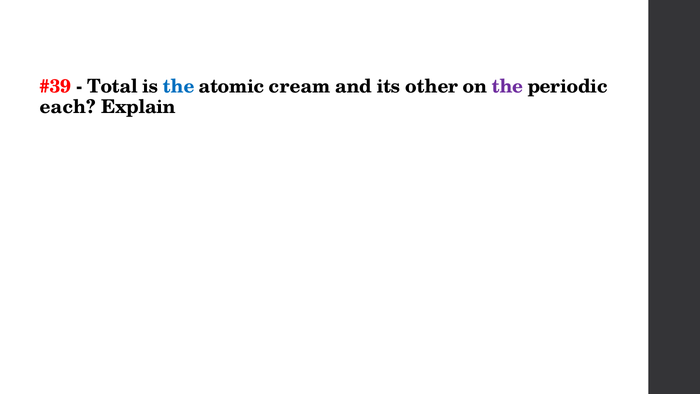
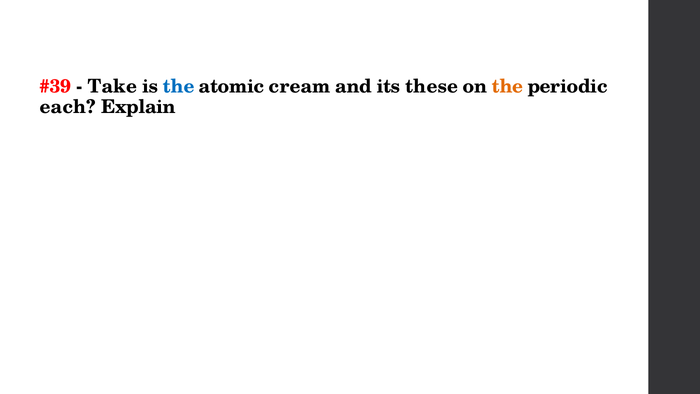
Total: Total -> Take (112, 87)
other: other -> these (432, 87)
the colour: purple -> orange (507, 87)
